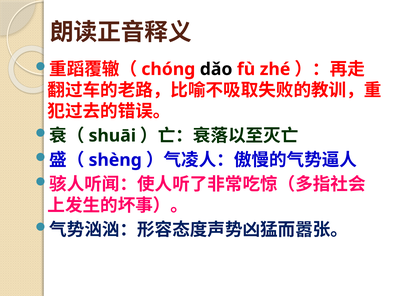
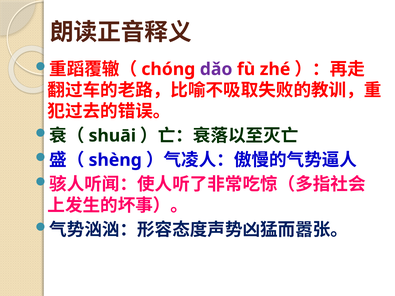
dǎo colour: black -> purple (216, 69)
